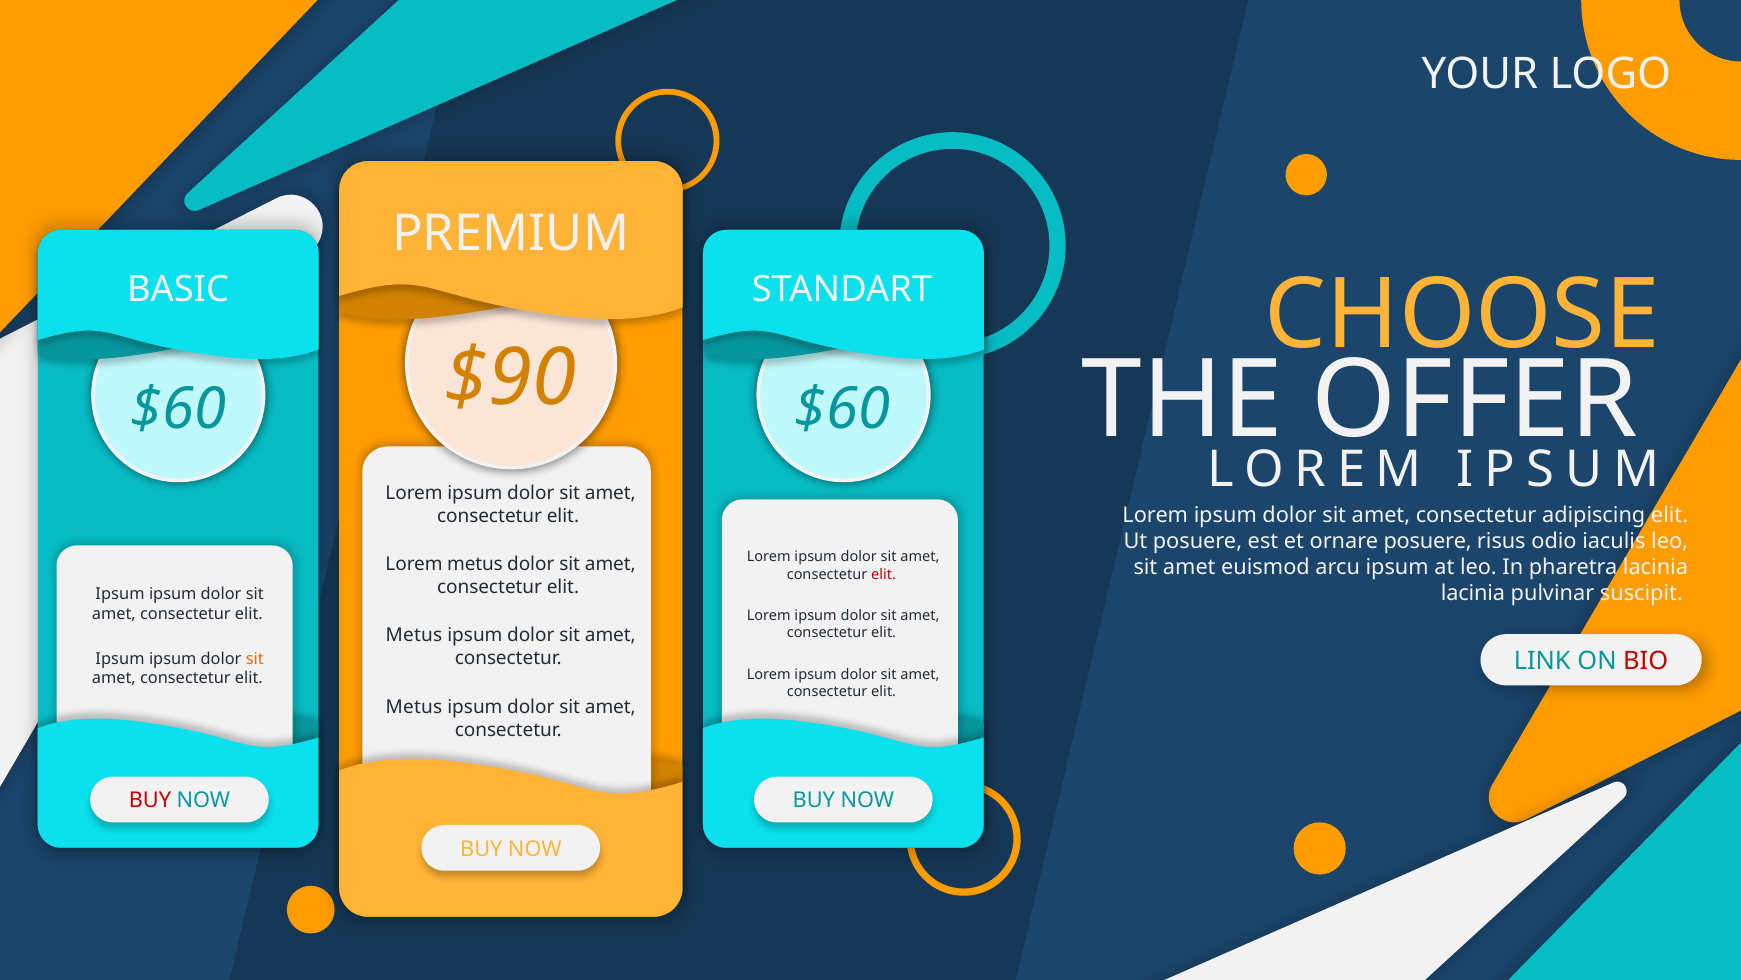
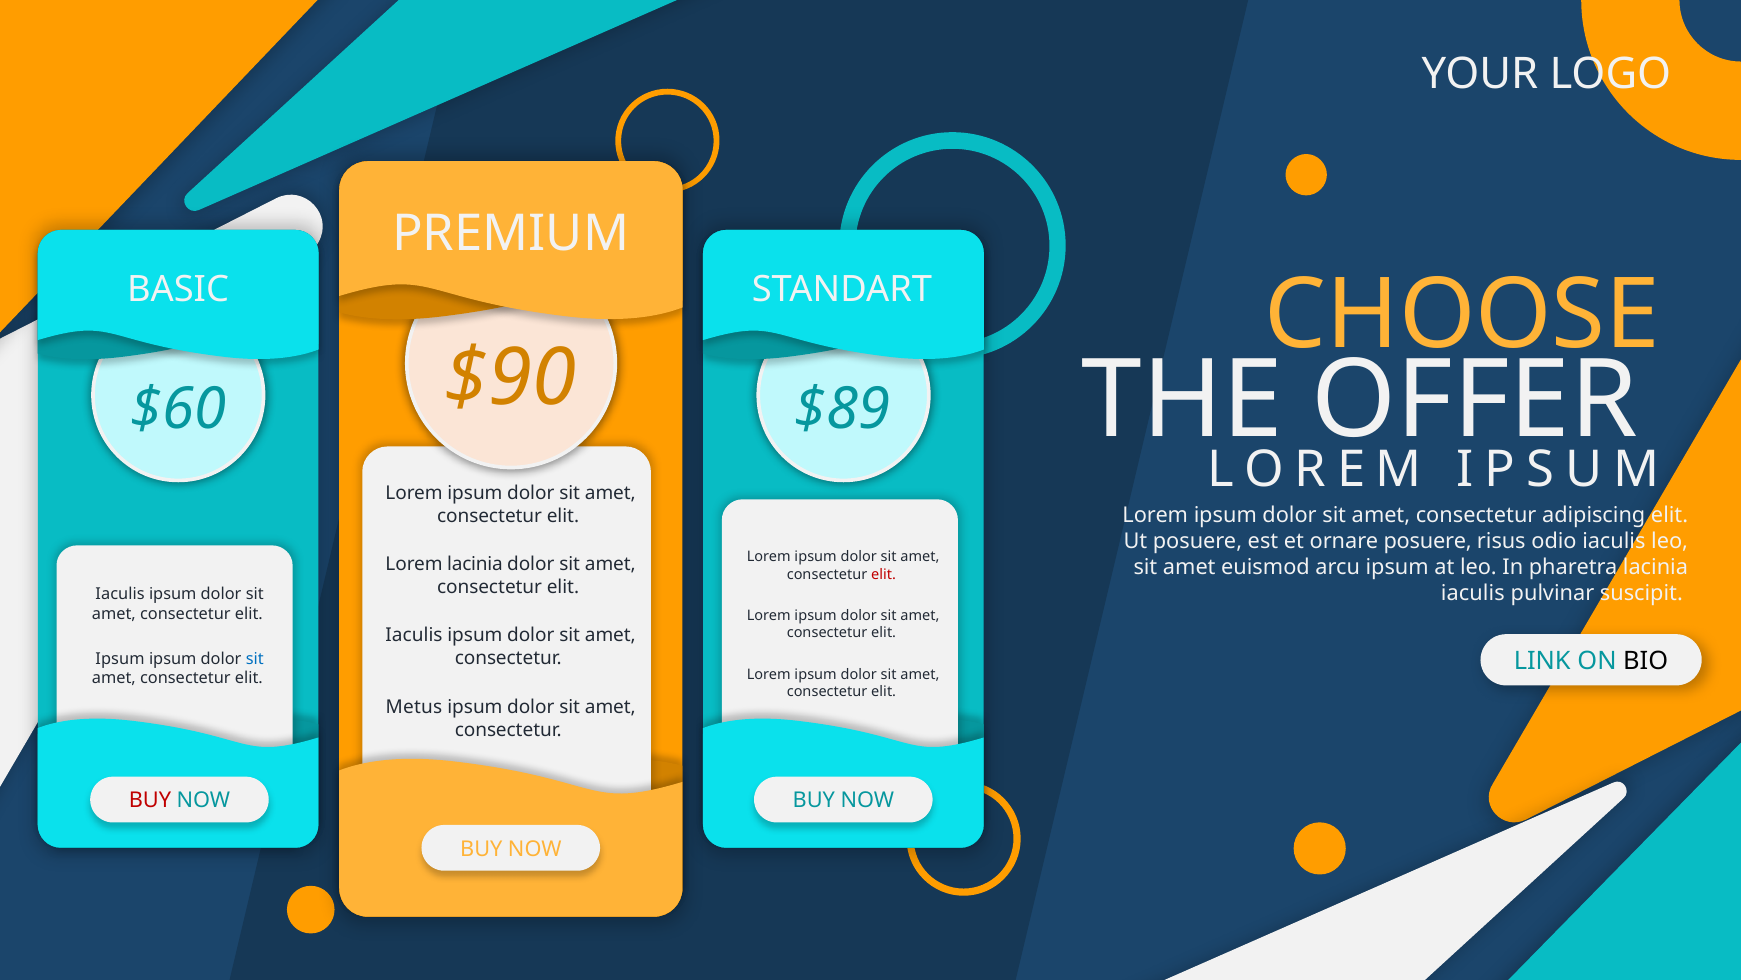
$60: $60 -> $89 (842, 409)
Lorem metus: metus -> lacinia (475, 564)
lacinia: lacinia -> iaculis (1473, 593)
Ipsum: Ipsum -> Iaculis (120, 594)
Metus: Metus -> Iaculis (414, 635)
BIO colour: red -> black (1646, 661)
sit colour: orange -> blue (255, 658)
